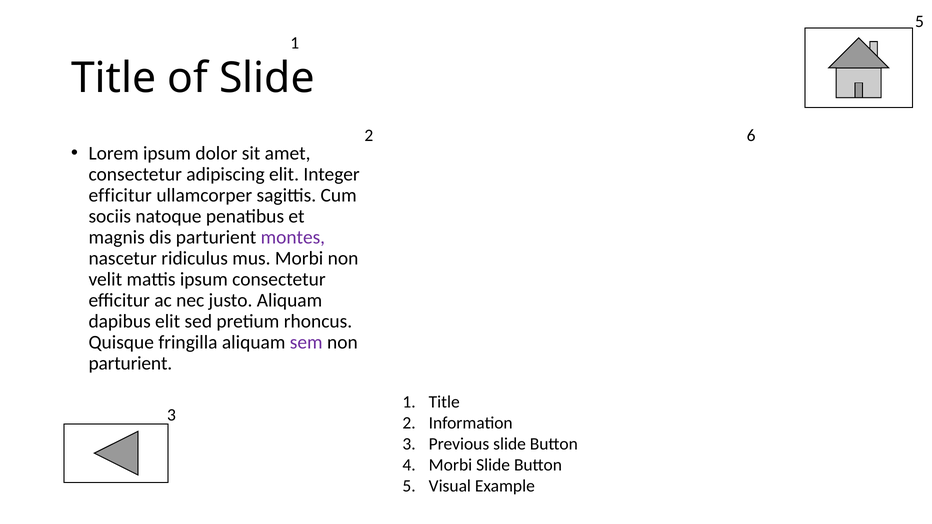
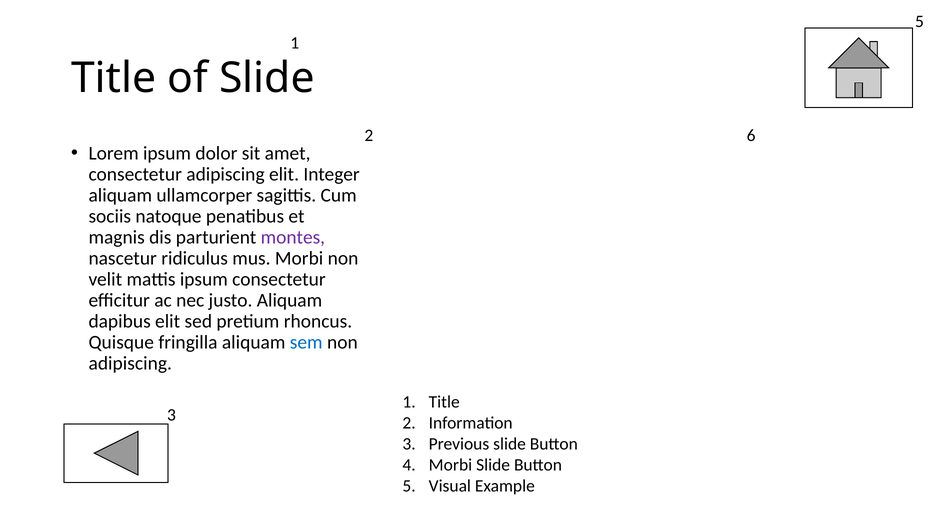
efficitur: efficitur -> aliquam (120, 195)
sem colour: purple -> blue (306, 342)
parturient: parturient -> adipiscing (130, 363)
